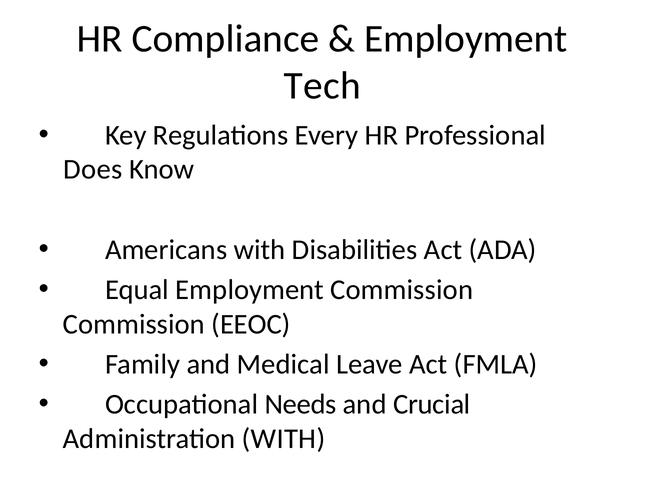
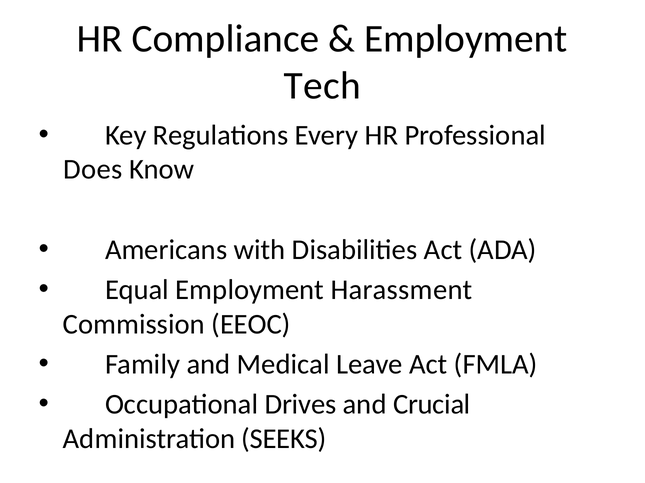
Employment Commission: Commission -> Harassment (402, 290)
Needs: Needs -> Drives (301, 405)
Administration WITH: WITH -> SEEKS (284, 439)
